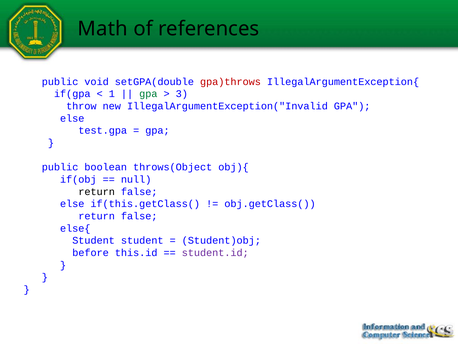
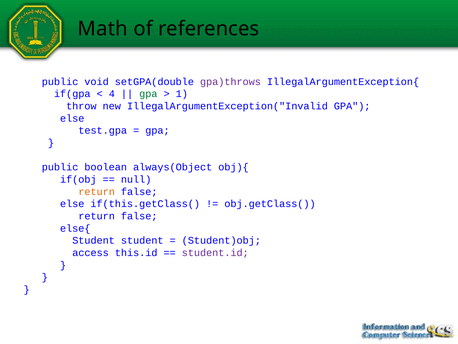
gpa)throws colour: red -> purple (230, 82)
1: 1 -> 4 (112, 94)
3: 3 -> 1 (182, 94)
throws(Object: throws(Object -> always(Object (173, 167)
return colour: black -> orange (97, 191)
before: before -> access (91, 252)
